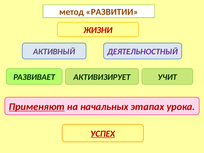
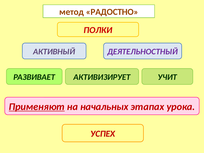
РАЗВИТИИ: РАЗВИТИИ -> РАДОСТНО (112, 12)
ЖИЗНИ: ЖИЗНИ -> ПОЛКИ (98, 30)
УСПЕХ underline: present -> none (103, 134)
